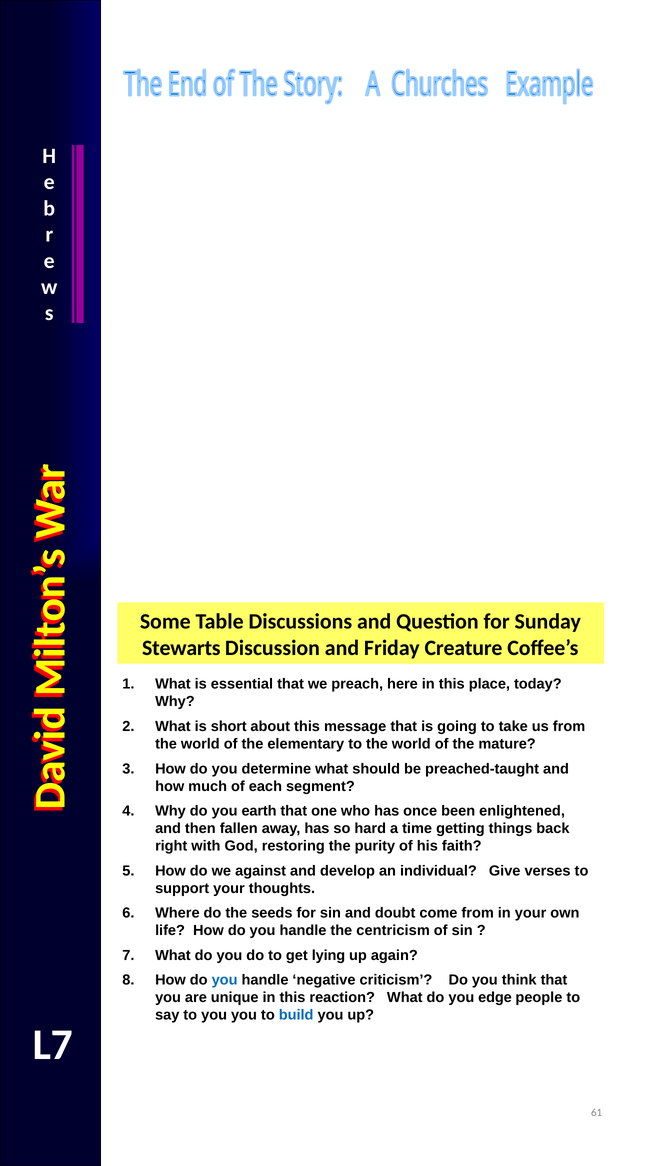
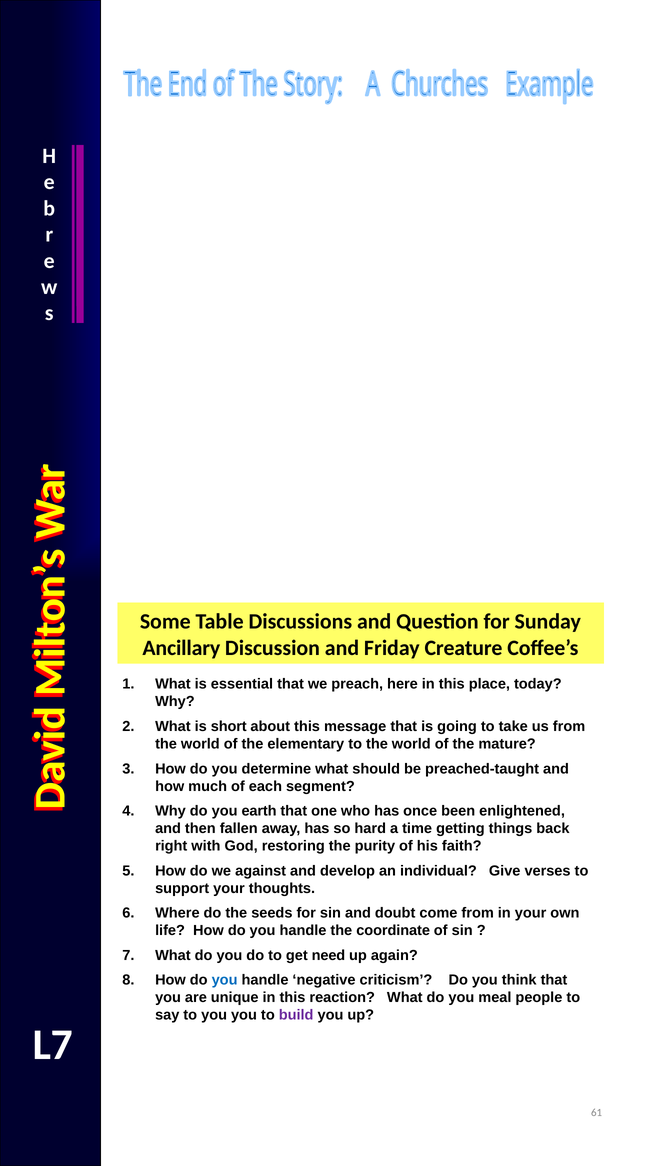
Stewarts: Stewarts -> Ancillary (181, 648)
centricism: centricism -> coordinate (393, 931)
lying: lying -> need (328, 956)
edge: edge -> meal (495, 998)
build colour: blue -> purple (296, 1015)
